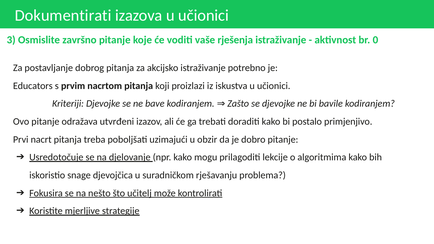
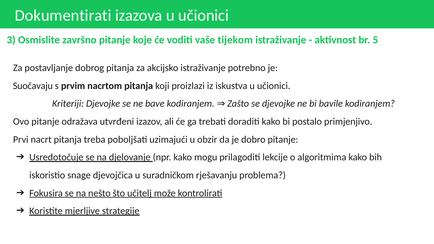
rješenja: rješenja -> tijekom (235, 40)
0: 0 -> 5 (375, 40)
Educators: Educators -> Suočavaju (33, 86)
